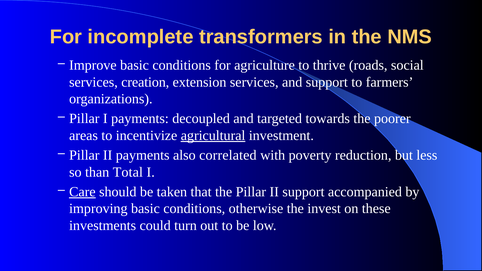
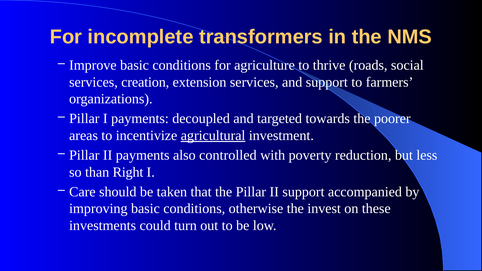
correlated: correlated -> controlled (228, 155)
Total: Total -> Right (128, 172)
Care underline: present -> none (82, 192)
